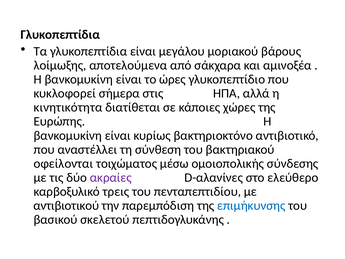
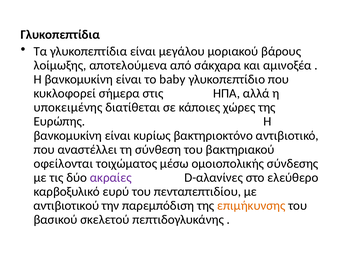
ώρες: ώρες -> baby (172, 79)
κινητικότητα: κινητικότητα -> υποκειμένης (68, 107)
τρεις: τρεις -> ευρύ (116, 191)
επιμήκυνσης colour: blue -> orange (251, 205)
